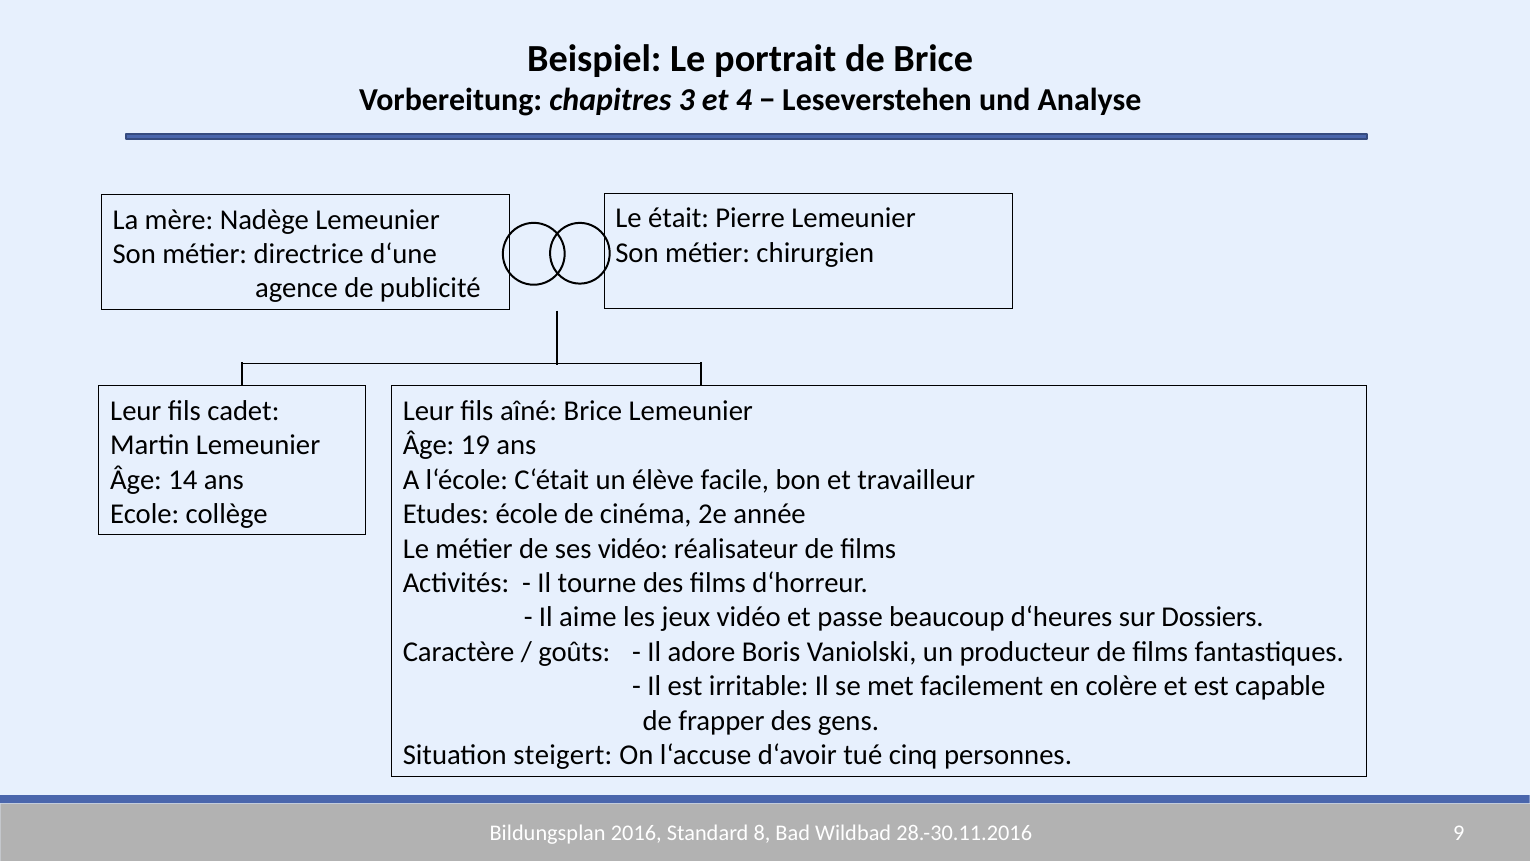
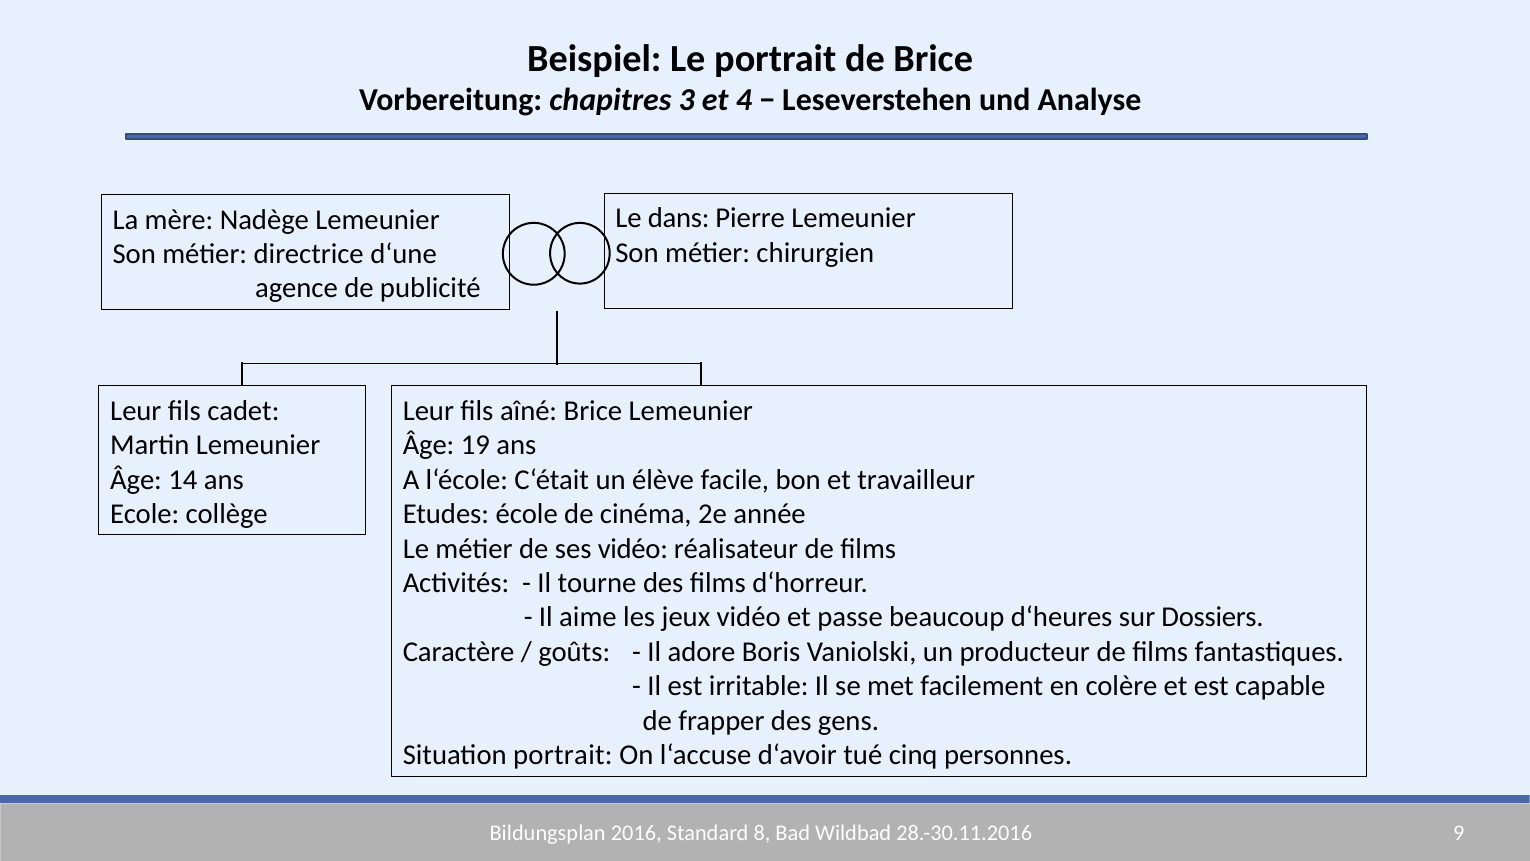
était: était -> dans (679, 218)
Situation steigert: steigert -> portrait (563, 755)
